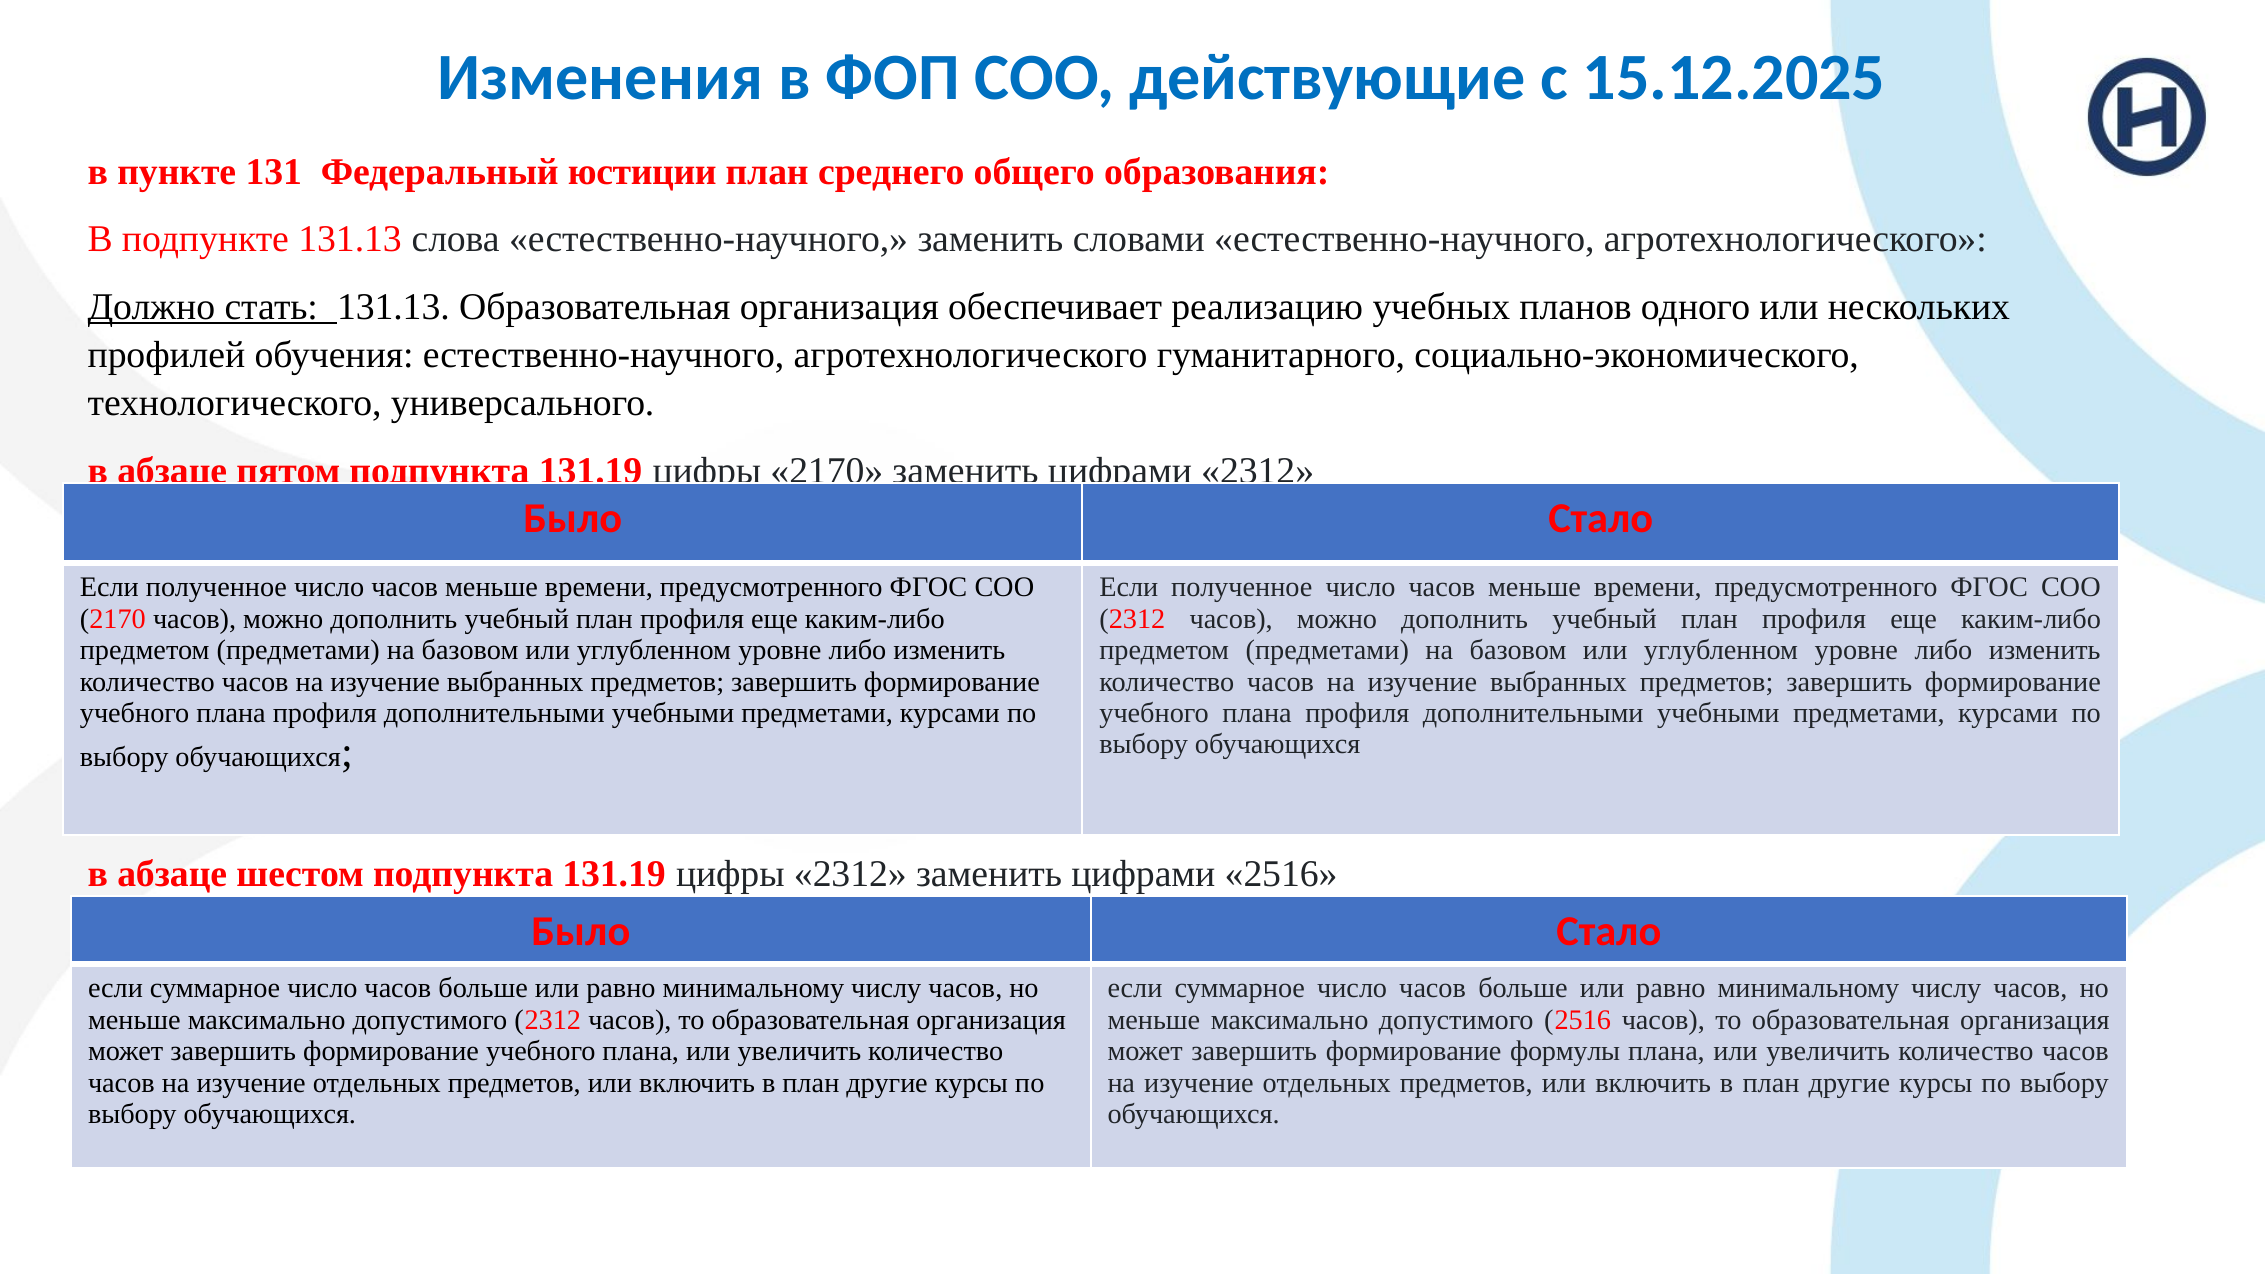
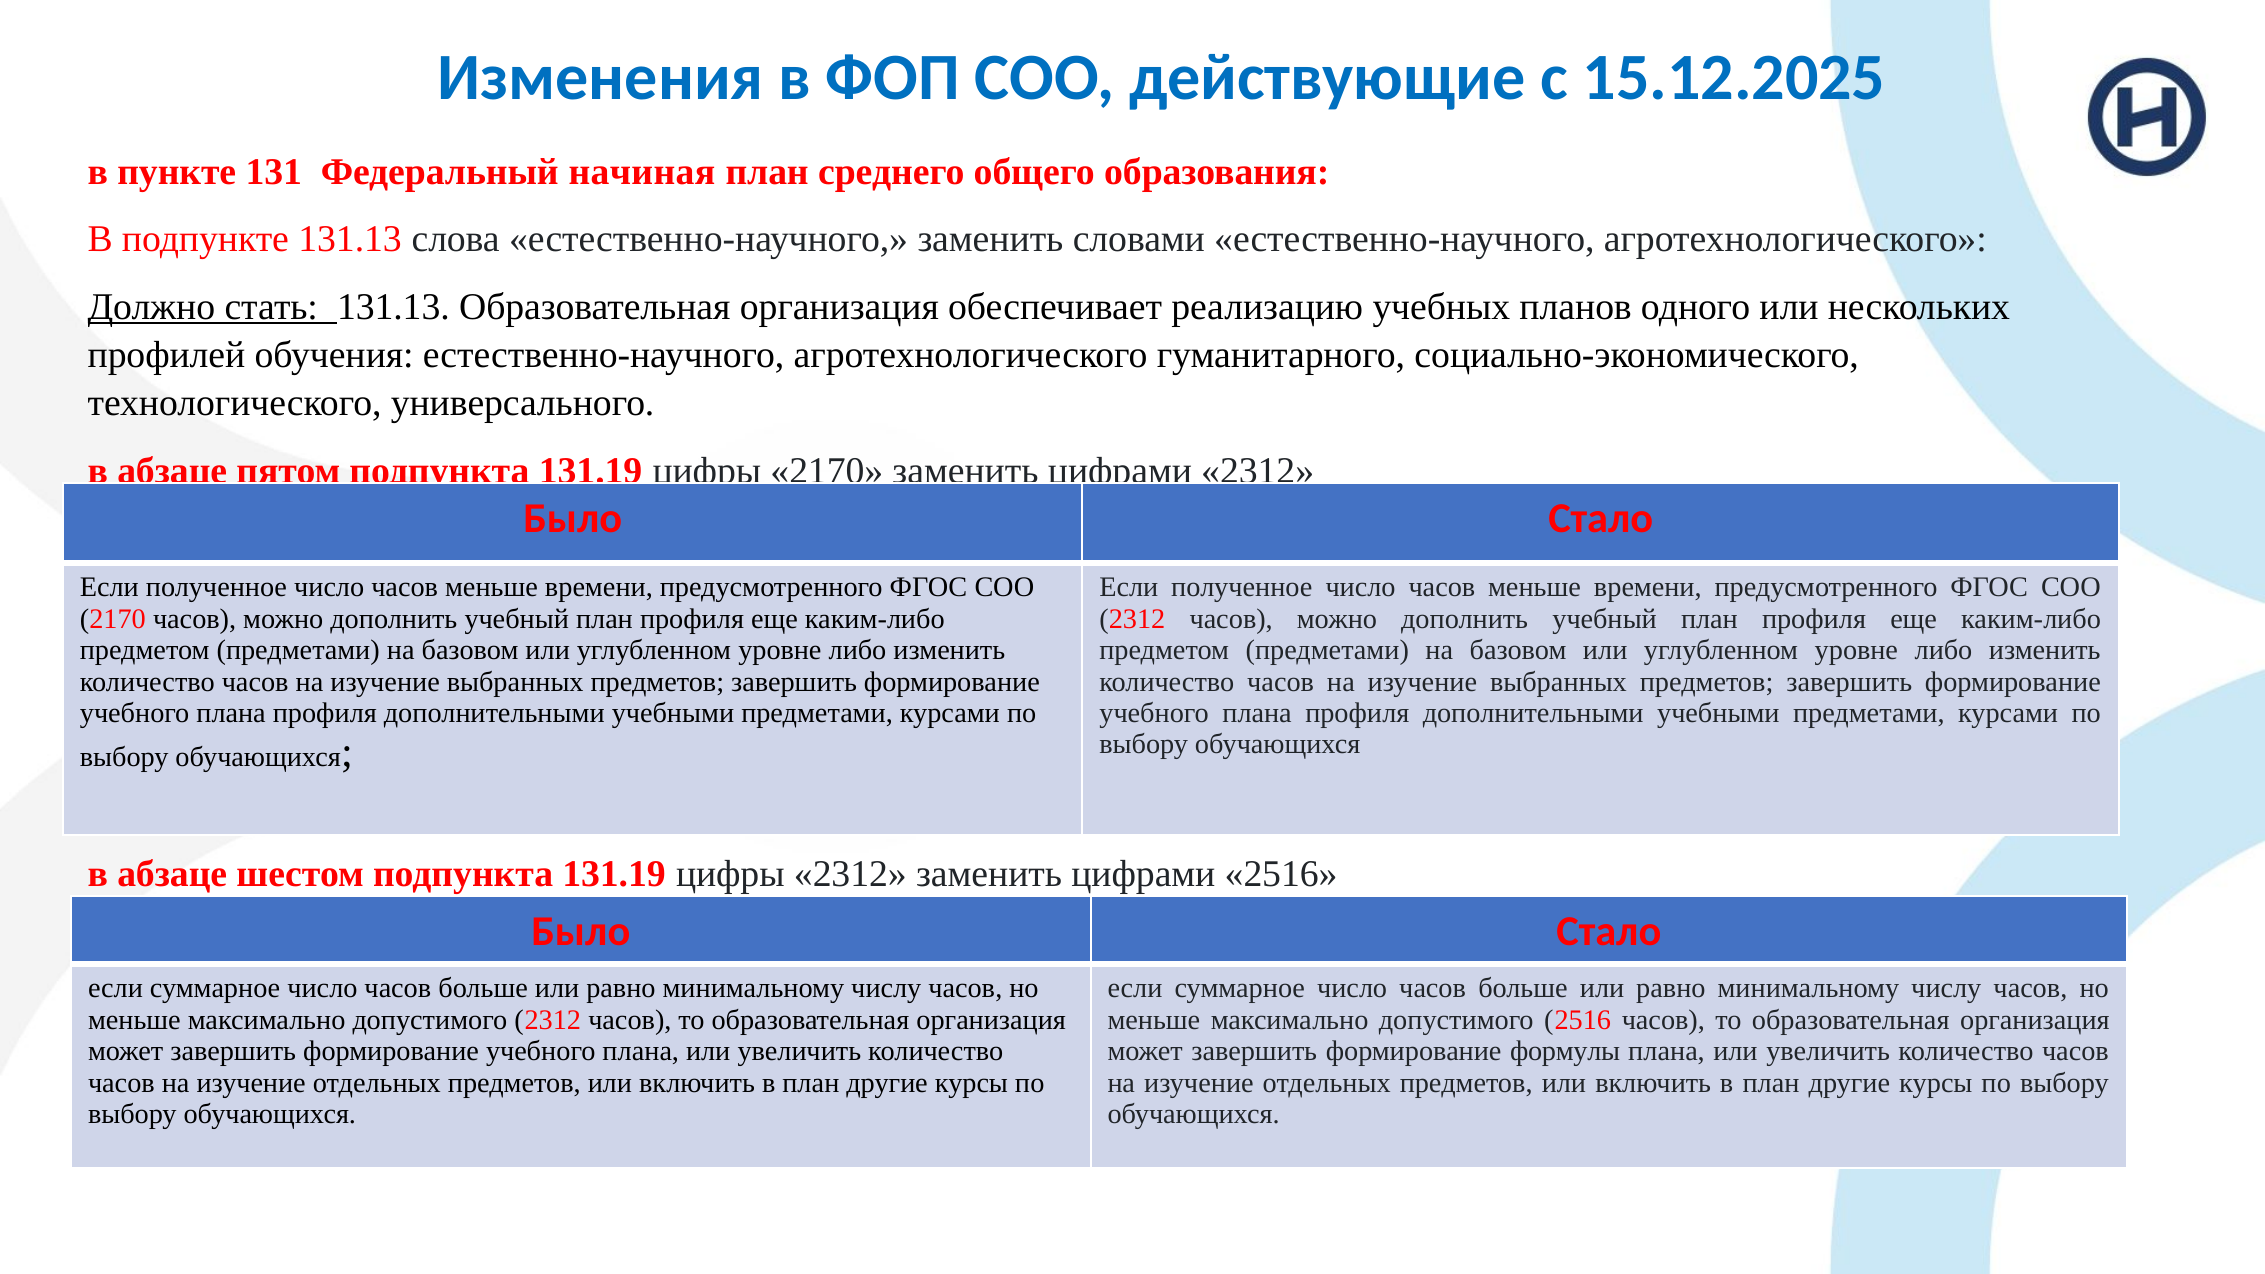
юстиции: юстиции -> начиная (642, 172)
